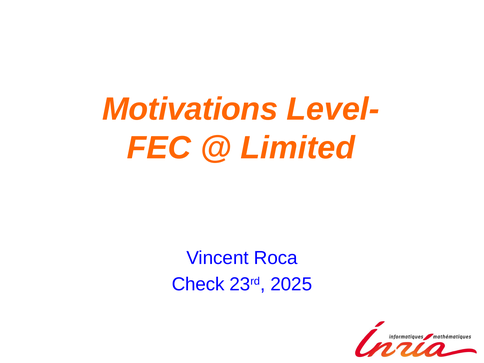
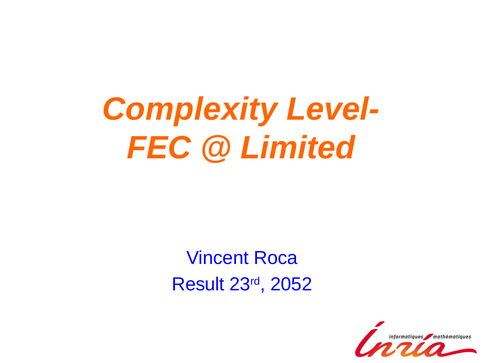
Motivations: Motivations -> Complexity (190, 109)
Check: Check -> Result (198, 284)
2025: 2025 -> 2052 (291, 284)
